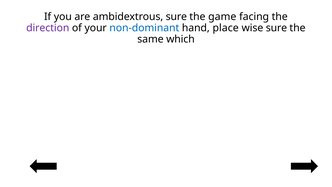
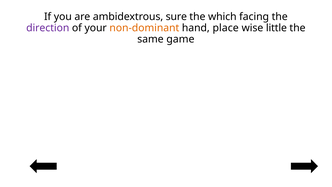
game: game -> which (222, 17)
non-dominant colour: blue -> orange (144, 28)
wise sure: sure -> little (276, 28)
which: which -> game (180, 39)
